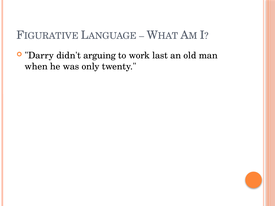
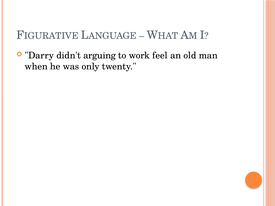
last: last -> feel (160, 56)
